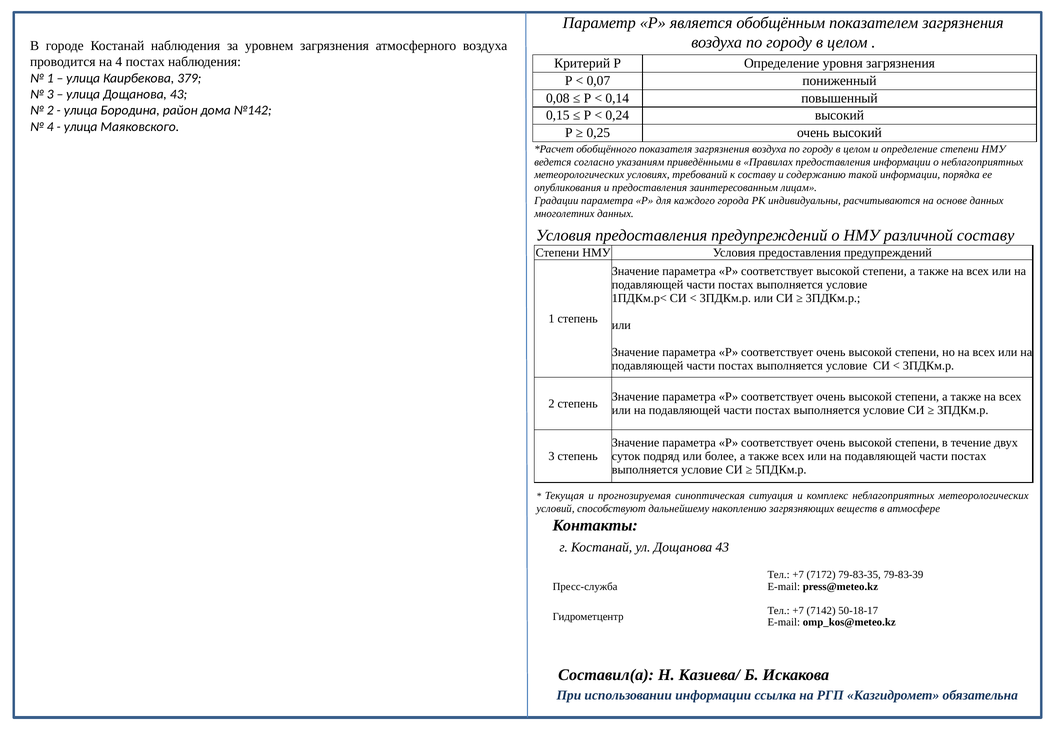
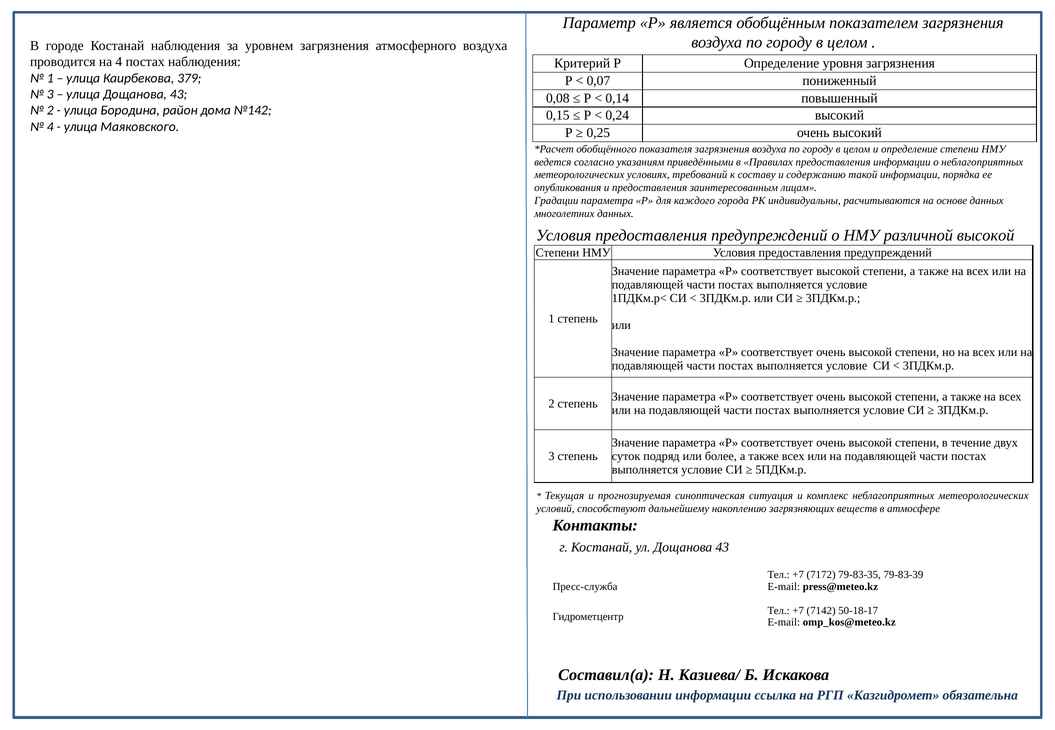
различной составу: составу -> высокой (986, 236)
